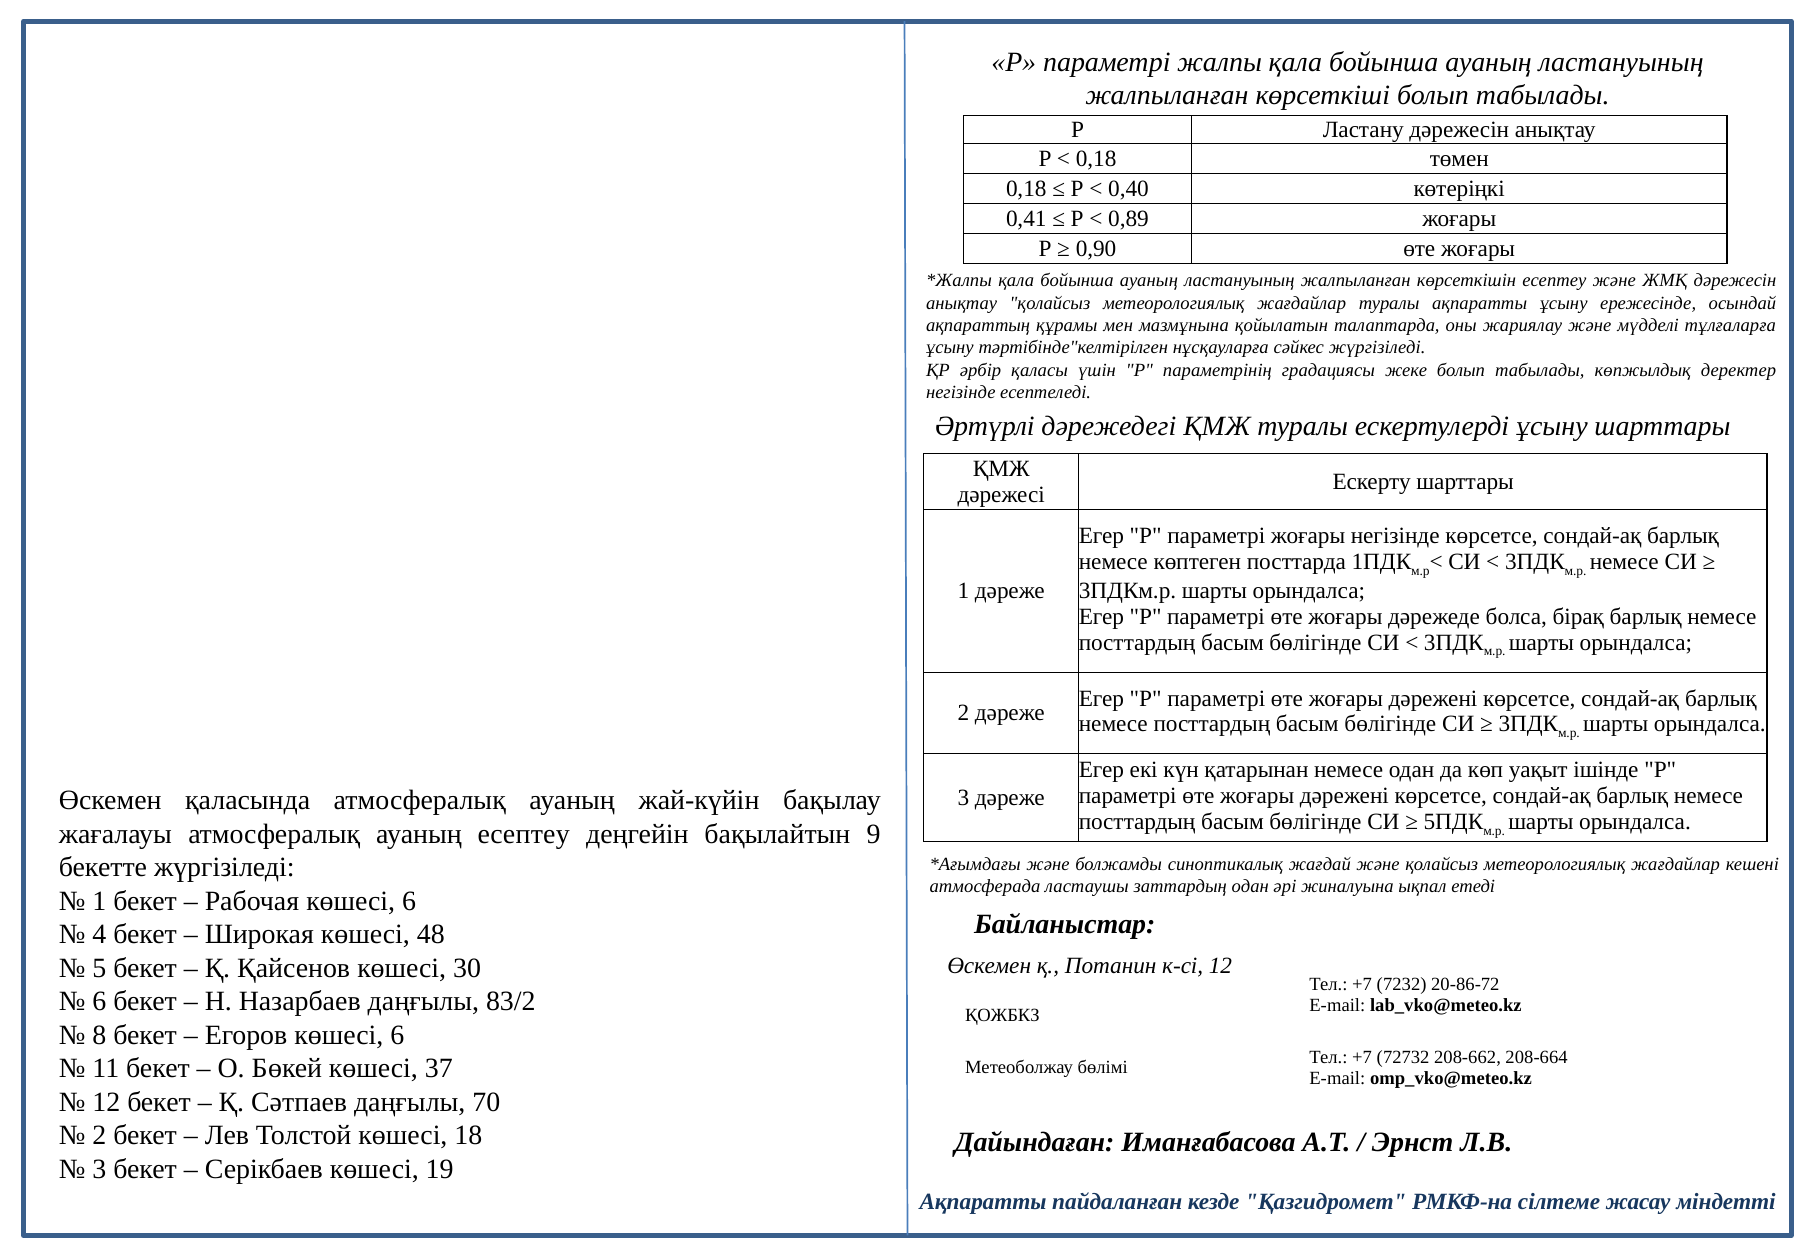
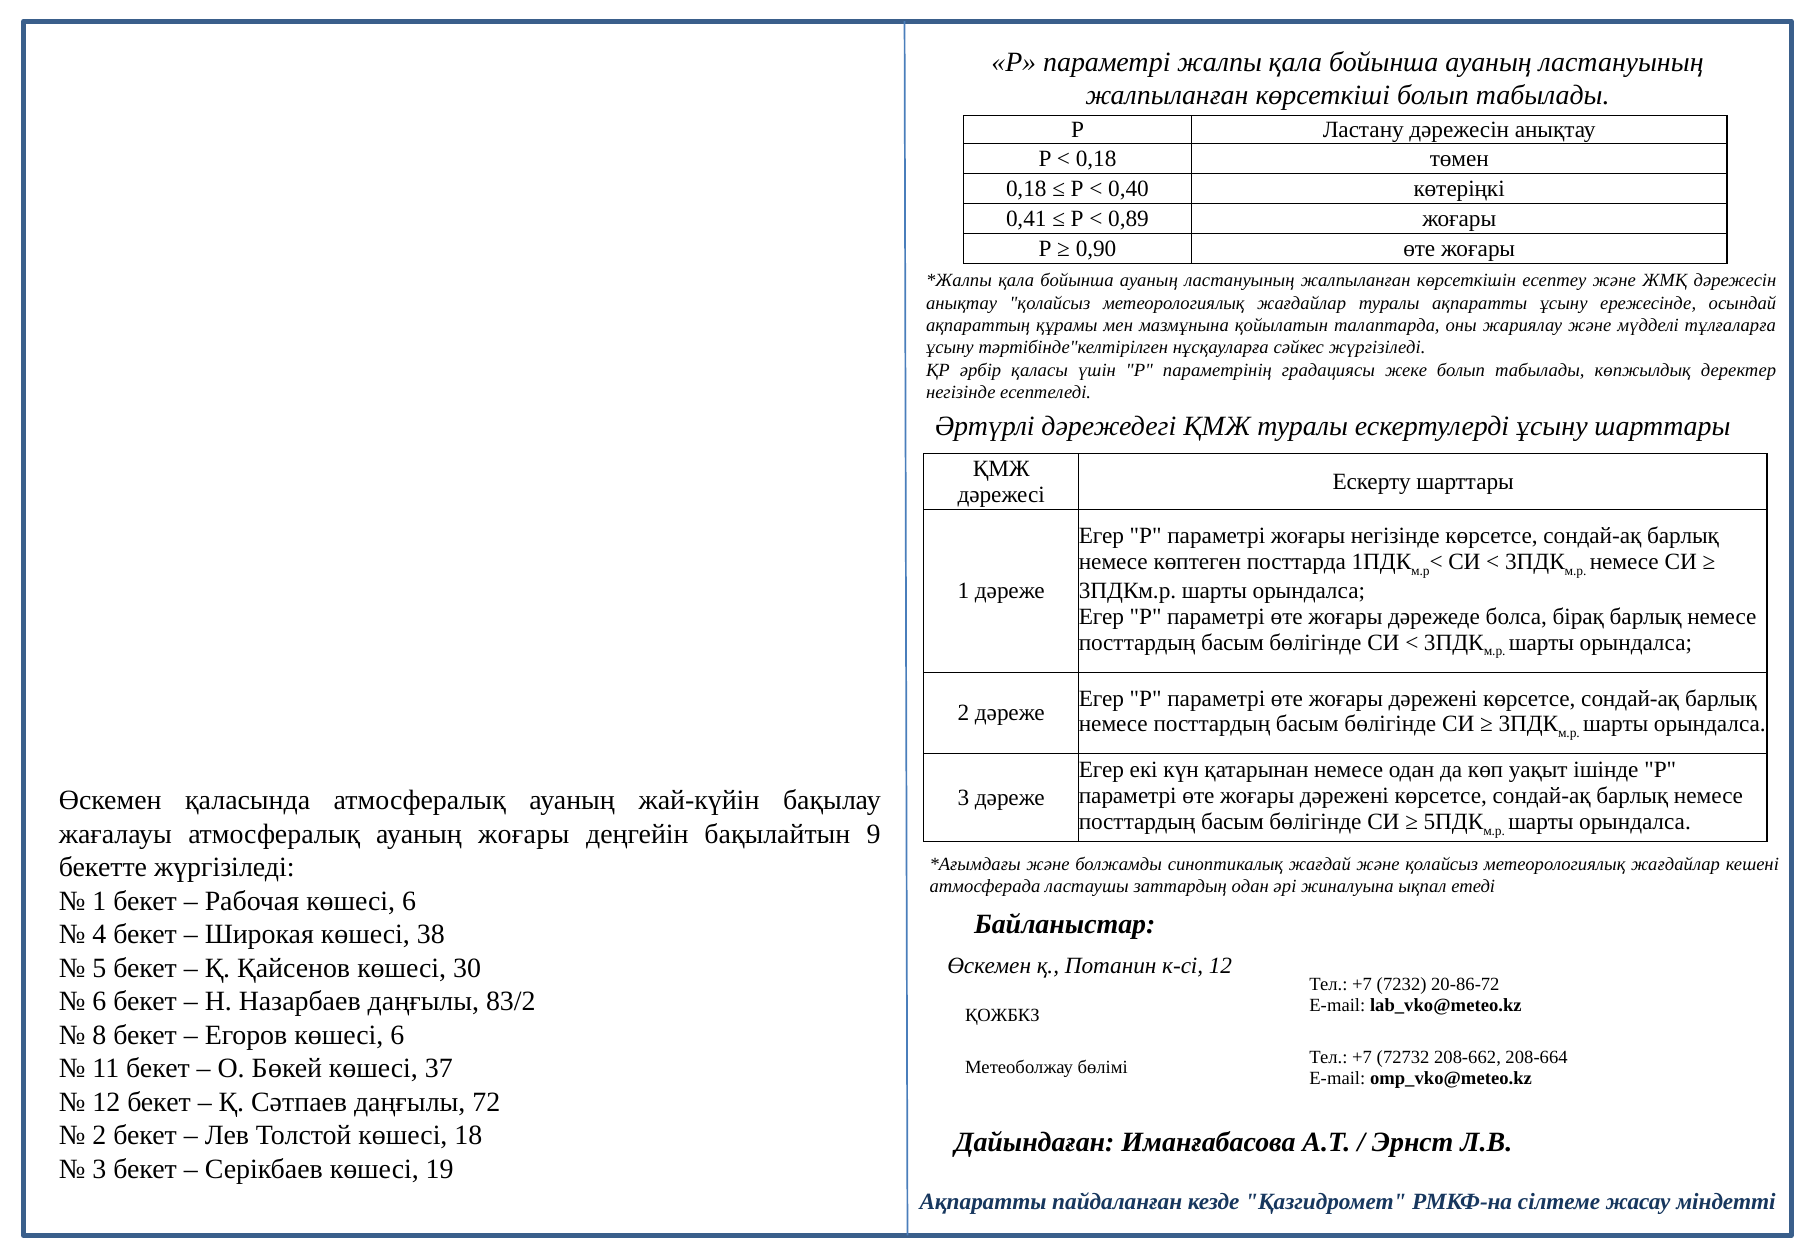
ауаның есептеу: есептеу -> жоғары (524, 834)
48: 48 -> 38 (431, 934)
70: 70 -> 72 (486, 1102)
